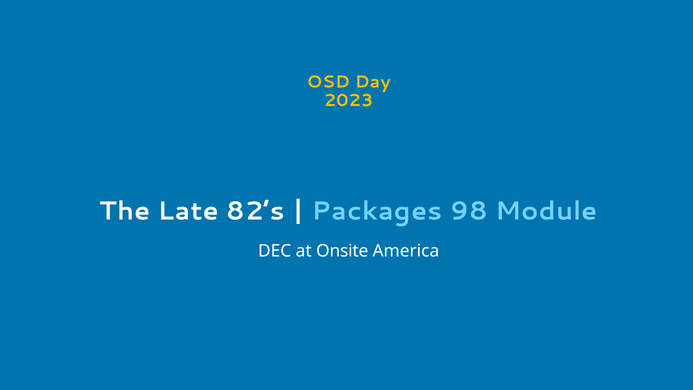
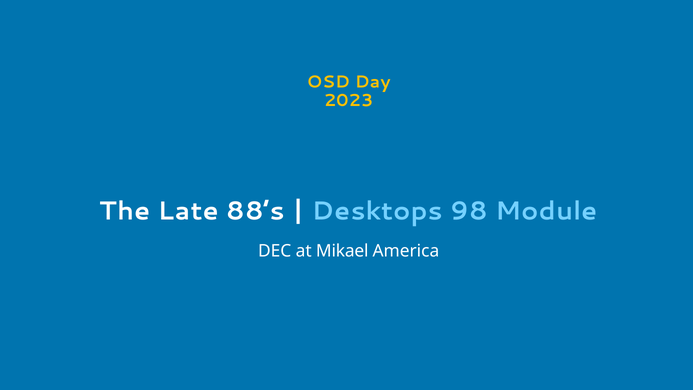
82’s: 82’s -> 88’s (256, 211)
Packages: Packages -> Desktops (377, 211)
Onsite: Onsite -> Mikael (342, 251)
